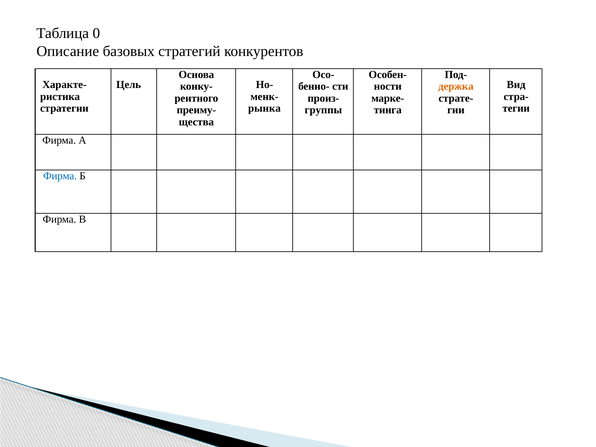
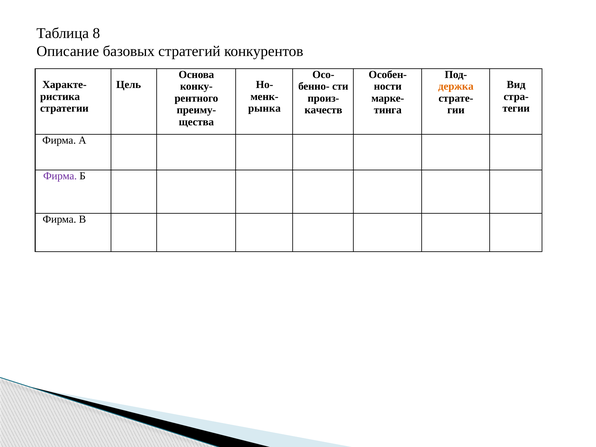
0: 0 -> 8 (96, 33)
группы: группы -> качеств (323, 110)
Фирма colour: blue -> purple (60, 176)
